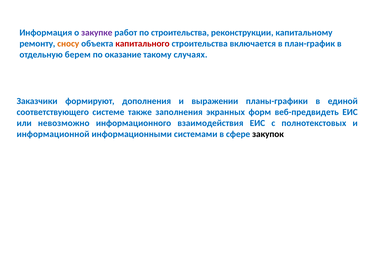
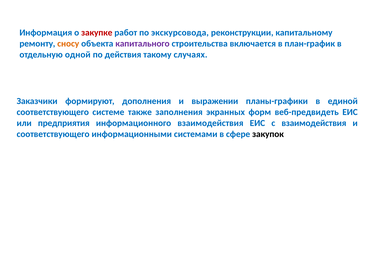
закупке colour: purple -> red (97, 33)
по строительства: строительства -> экскурсовода (180, 33)
капитального colour: red -> purple (142, 44)
берем: берем -> одной (78, 55)
оказание: оказание -> действия (123, 55)
невозможно: невозможно -> предприятия (64, 123)
с полнотекстовых: полнотекстовых -> взаимодействия (314, 123)
информационной: информационной -> соответствующего (53, 134)
